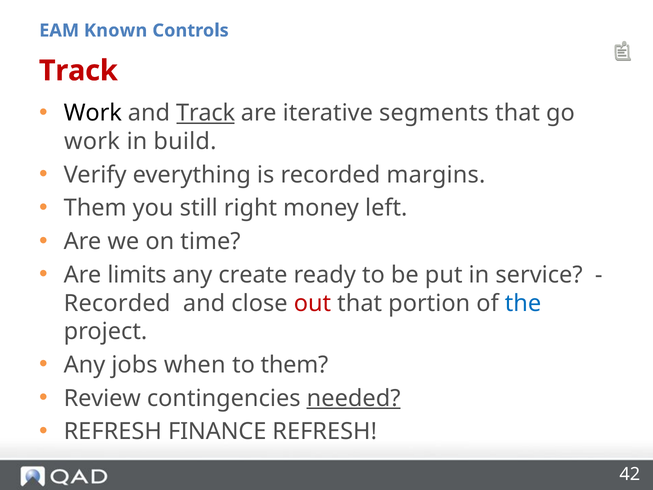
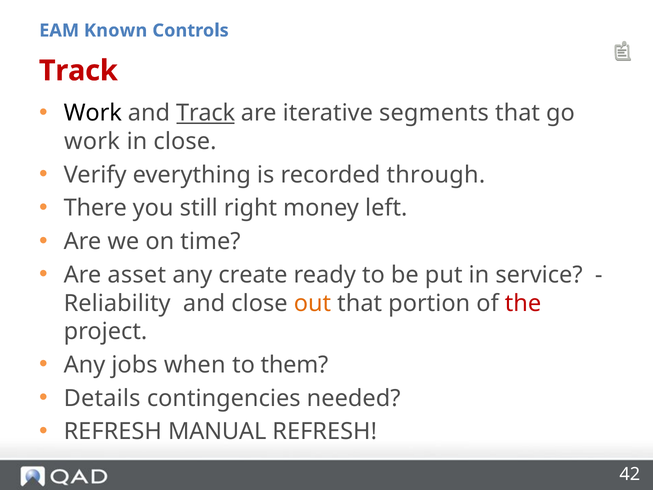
in build: build -> close (185, 141)
margins: margins -> through (436, 175)
Them: Them -> There (95, 208)
limits: limits -> asset (137, 275)
Recorded: Recorded -> Reliability (117, 303)
out colour: red -> orange (312, 303)
the colour: blue -> red (523, 303)
Review: Review -> Details (102, 398)
needed underline: present -> none (354, 398)
FINANCE: FINANCE -> MANUAL (217, 431)
